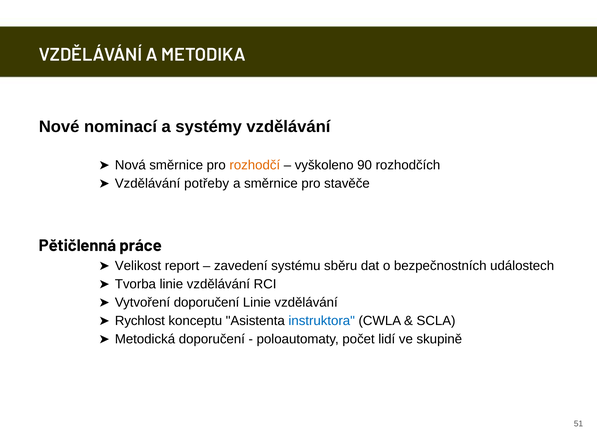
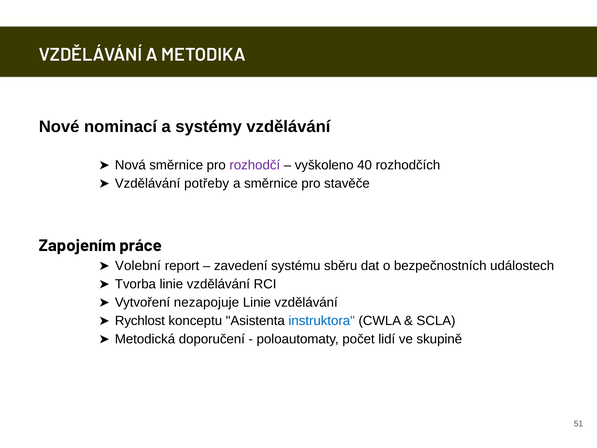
rozhodčí colour: orange -> purple (255, 165)
90: 90 -> 40 (365, 165)
Pětičlenná: Pětičlenná -> Zapojením (77, 246)
Velikost: Velikost -> Volební (138, 266)
Vytvoření doporučení: doporučení -> nezapojuje (206, 302)
